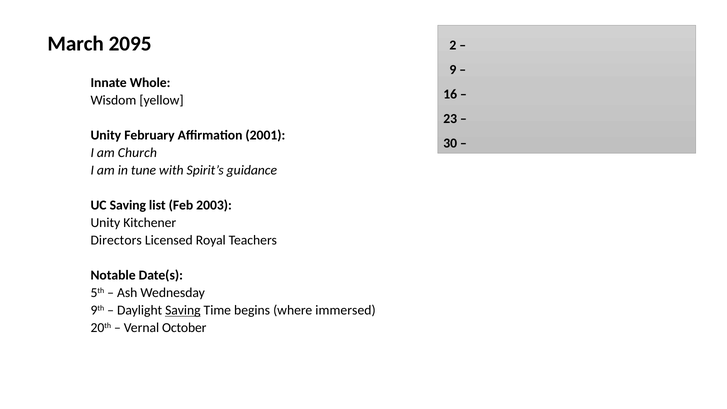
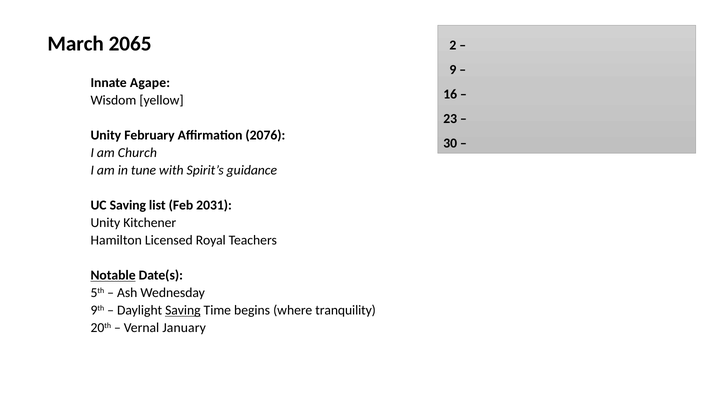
2095: 2095 -> 2065 (130, 44)
Whole: Whole -> Agape (150, 83)
2001: 2001 -> 2076 (265, 135)
2003: 2003 -> 2031 (214, 205)
Directors: Directors -> Hamilton (116, 240)
Notable underline: none -> present (113, 275)
immersed: immersed -> tranquility (346, 310)
October: October -> January (184, 328)
